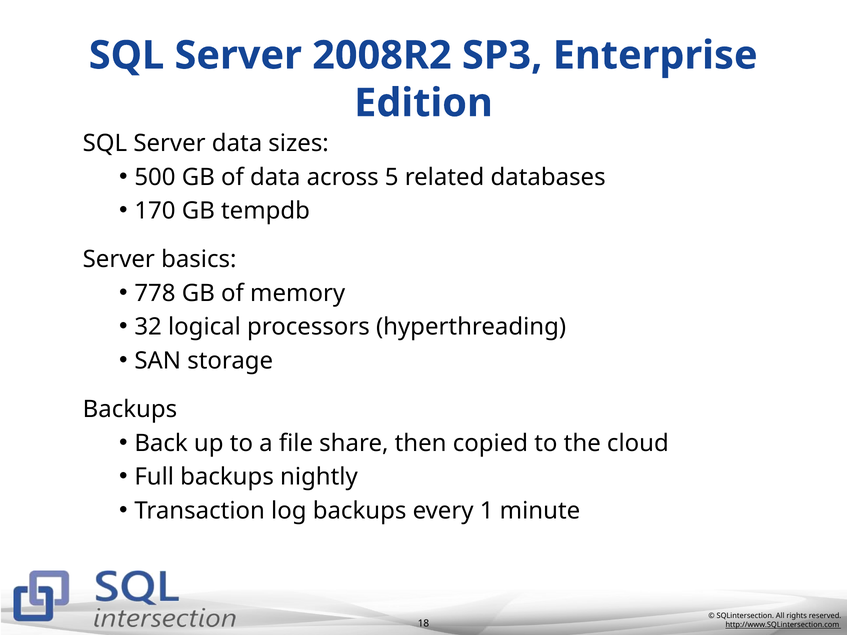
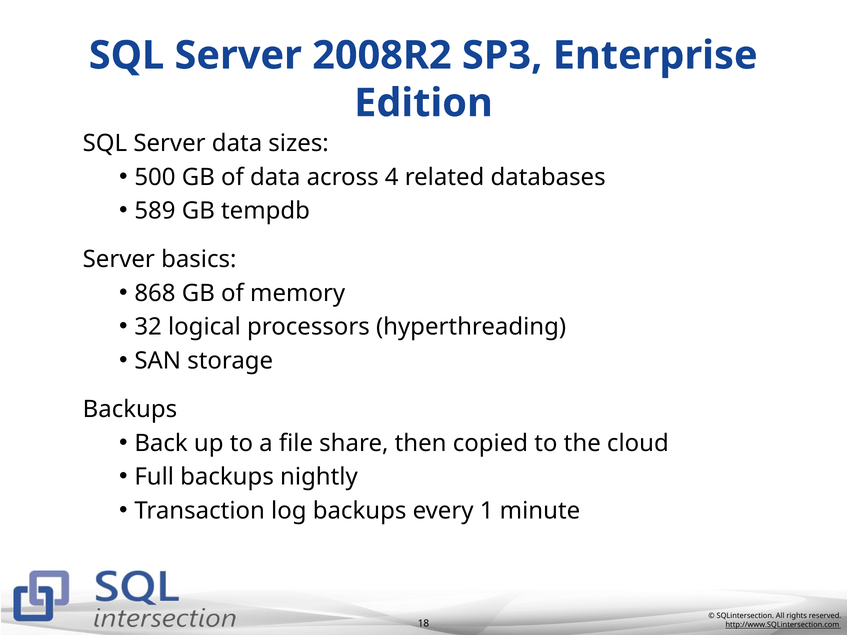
5: 5 -> 4 (392, 177)
170: 170 -> 589 (155, 211)
778: 778 -> 868 (155, 293)
